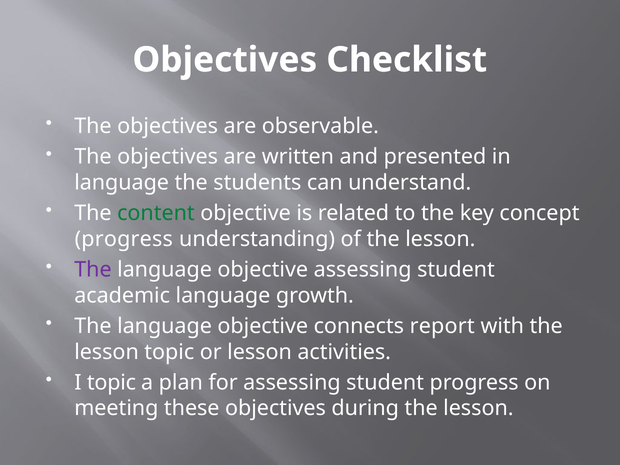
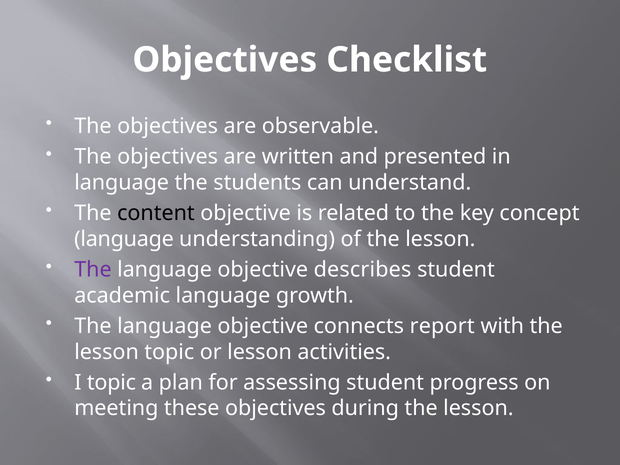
content colour: green -> black (156, 213)
progress: progress -> language (124, 239)
objective assessing: assessing -> describes (363, 270)
